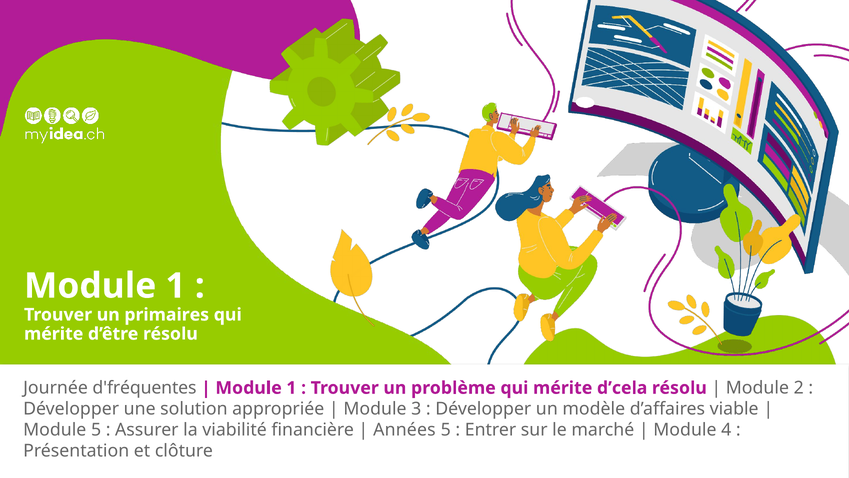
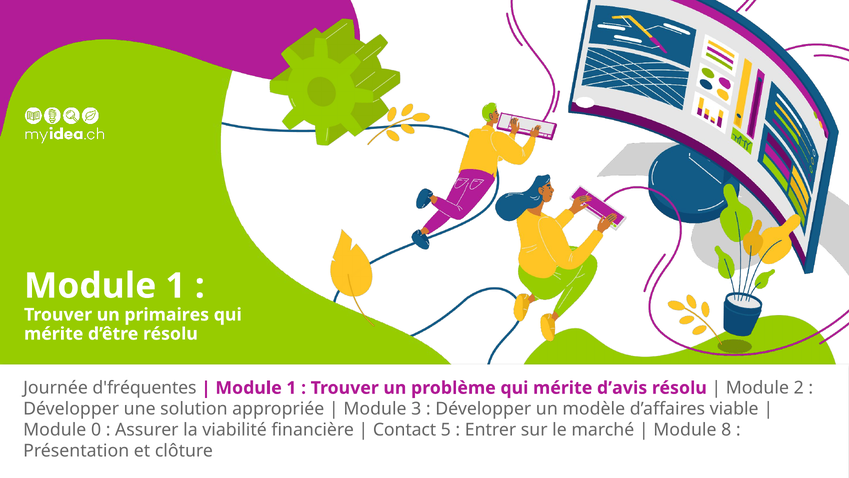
d’cela: d’cela -> d’avis (622, 388)
Module 5: 5 -> 0 (96, 430)
Années: Années -> Contact (405, 430)
4: 4 -> 8 (726, 430)
